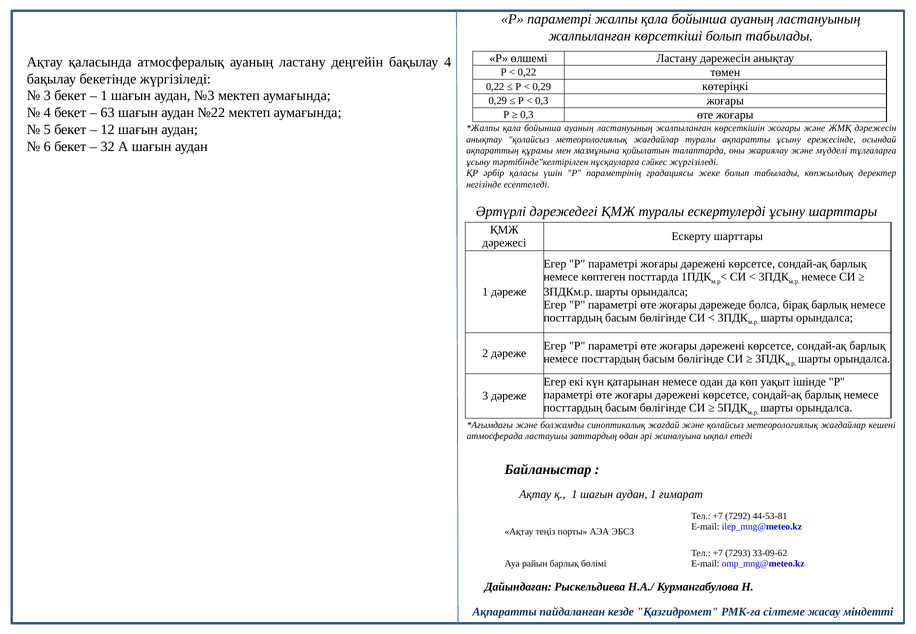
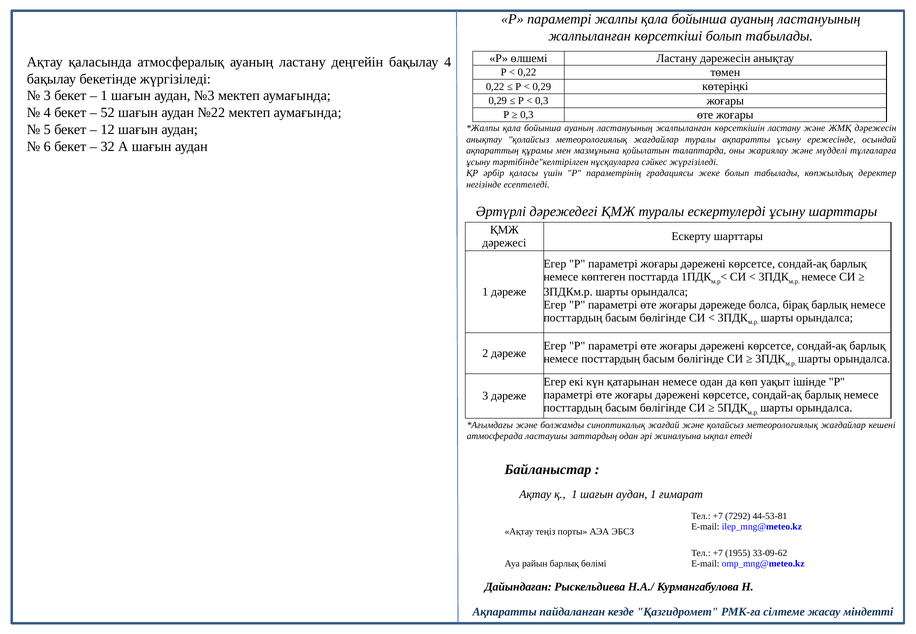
63: 63 -> 52 (108, 113)
көрсеткішін жоғары: жоғары -> ластану (784, 128)
7293: 7293 -> 1955 (738, 553)
